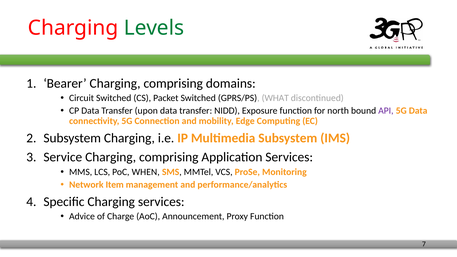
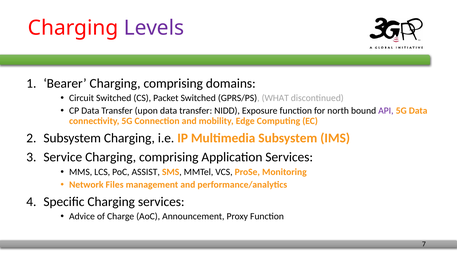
Levels colour: green -> purple (154, 28)
WHEN: WHEN -> ASSIST (146, 172)
Item: Item -> Files (115, 185)
